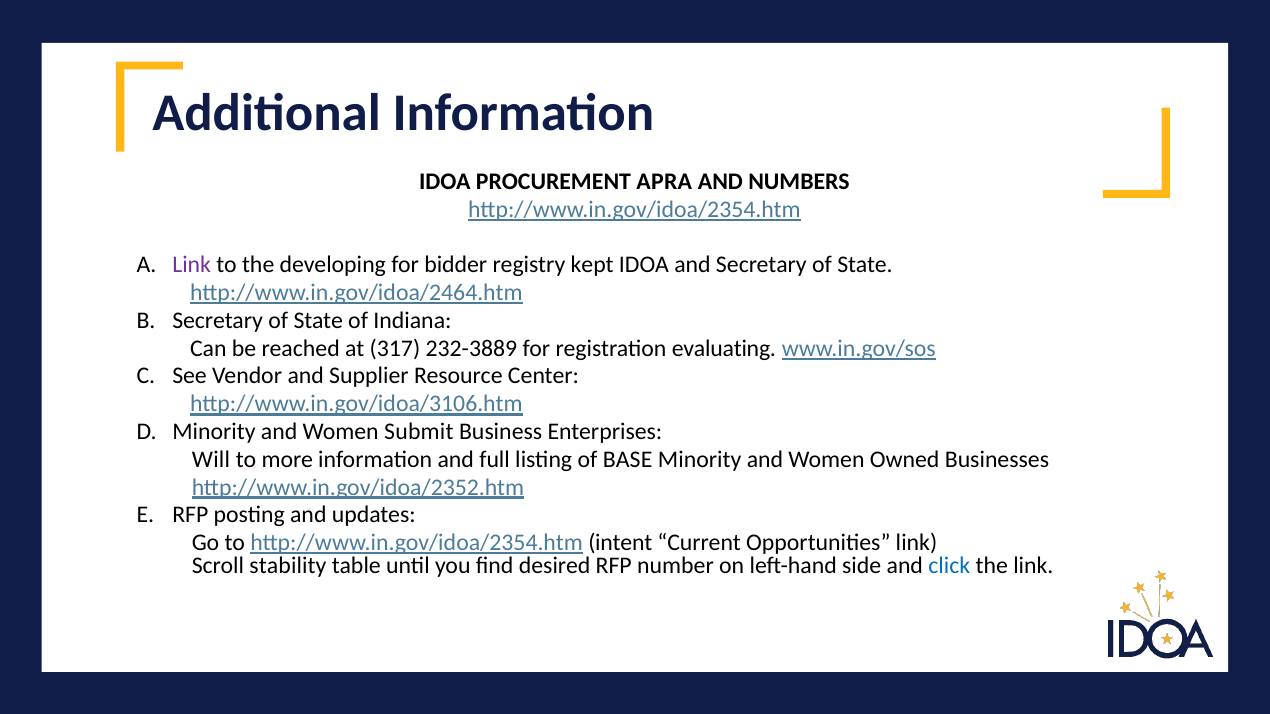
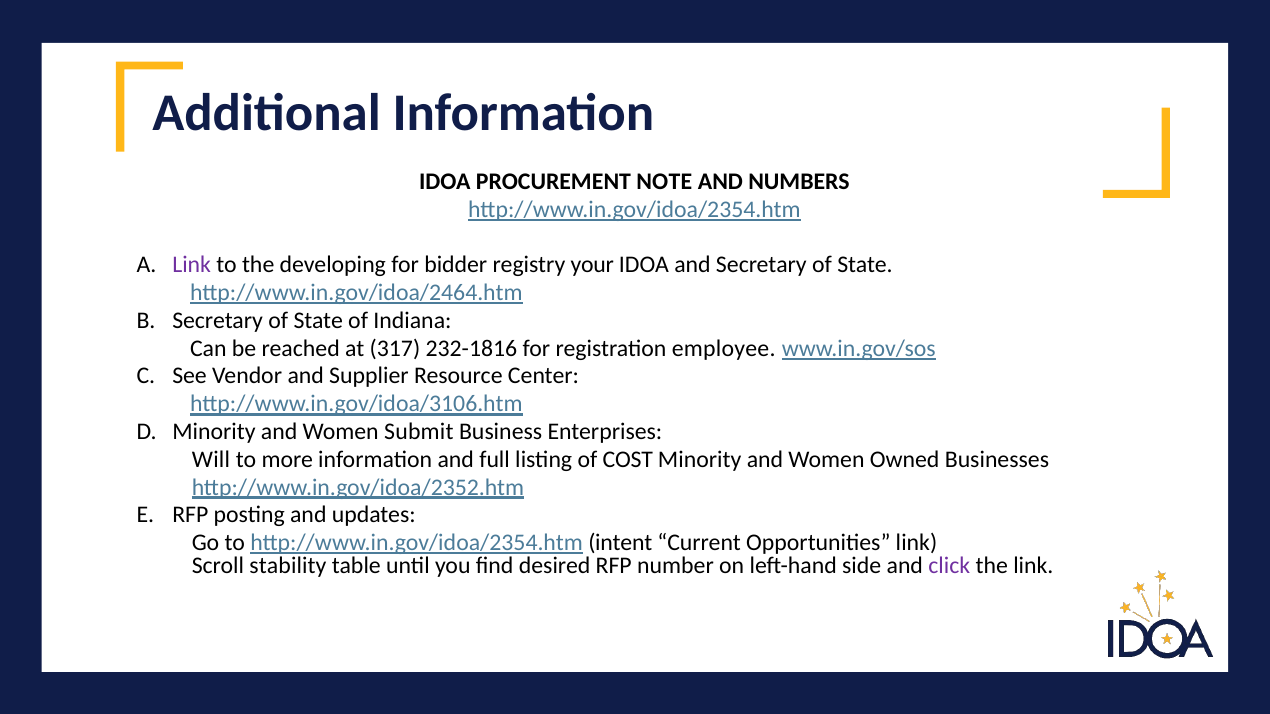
APRA: APRA -> NOTE (664, 182)
kept: kept -> your (592, 265)
232-3889: 232-3889 -> 232-1816 (471, 349)
evaluating: evaluating -> employee (724, 349)
BASE: BASE -> COST (628, 460)
click colour: blue -> purple (949, 566)
